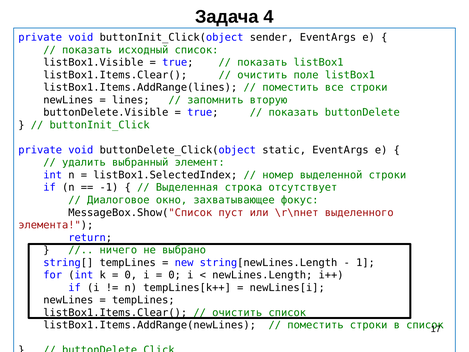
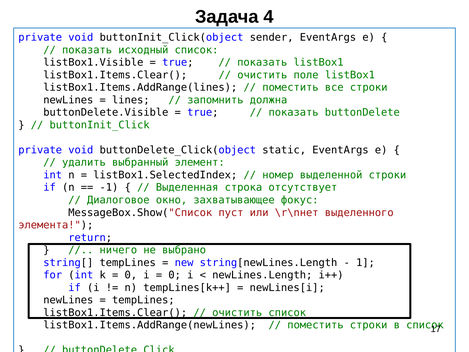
вторую: вторую -> должна (269, 100)
